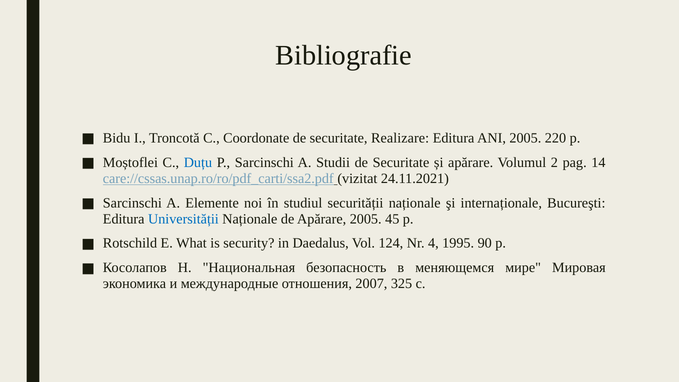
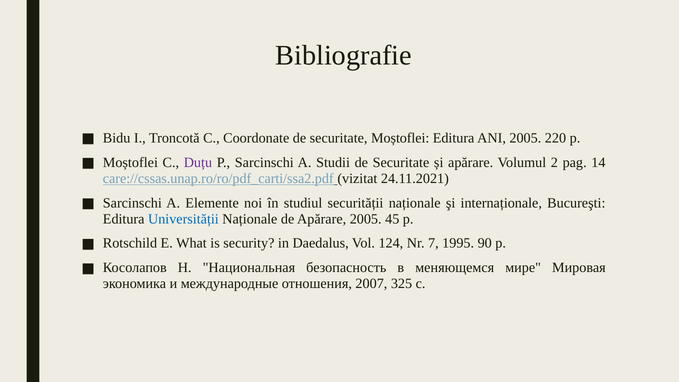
securitate Realizare: Realizare -> Moștoflei (400, 138)
Duțu colour: blue -> purple (198, 162)
4: 4 -> 7 (433, 243)
